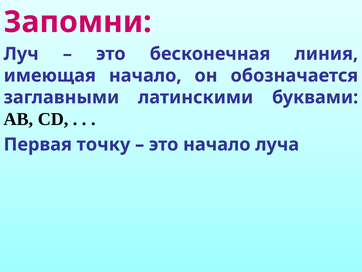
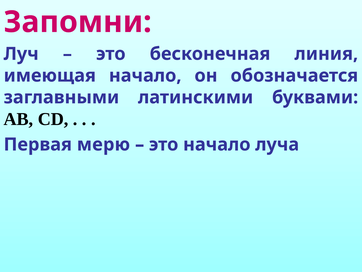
точку: точку -> мерю (103, 144)
